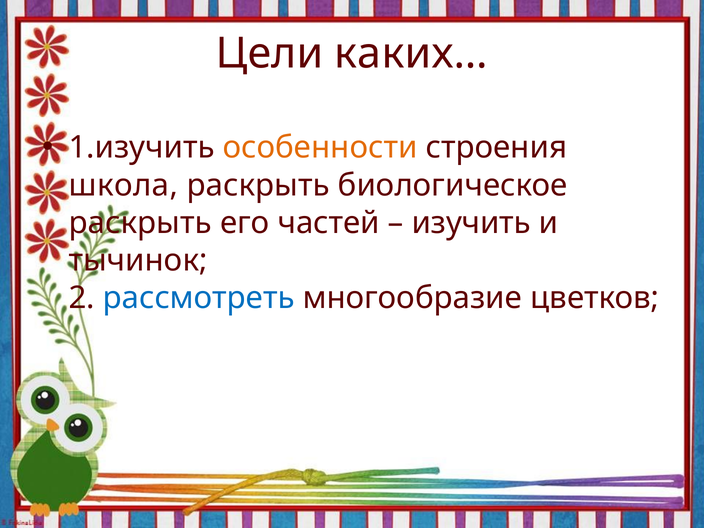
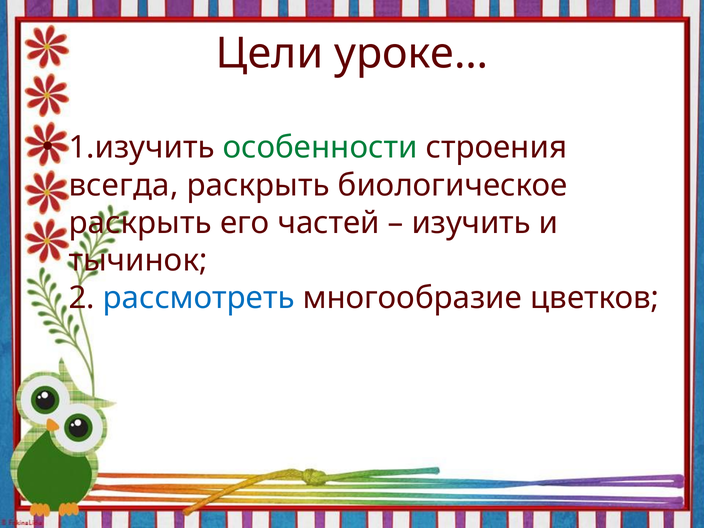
каких…: каких… -> уроке… (411, 53)
особенности colour: orange -> green (320, 148)
школа: школа -> всегда (124, 185)
